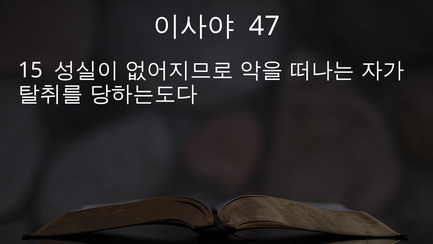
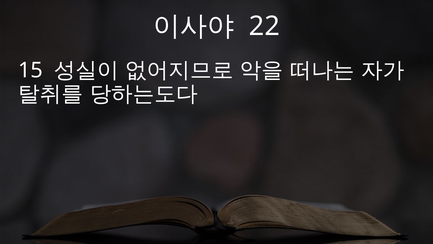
47: 47 -> 22 (264, 26)
